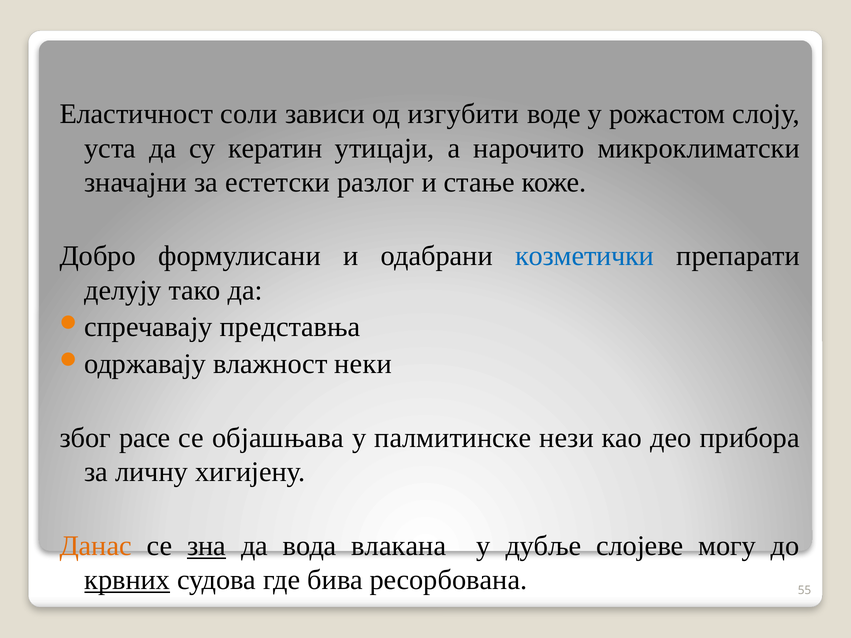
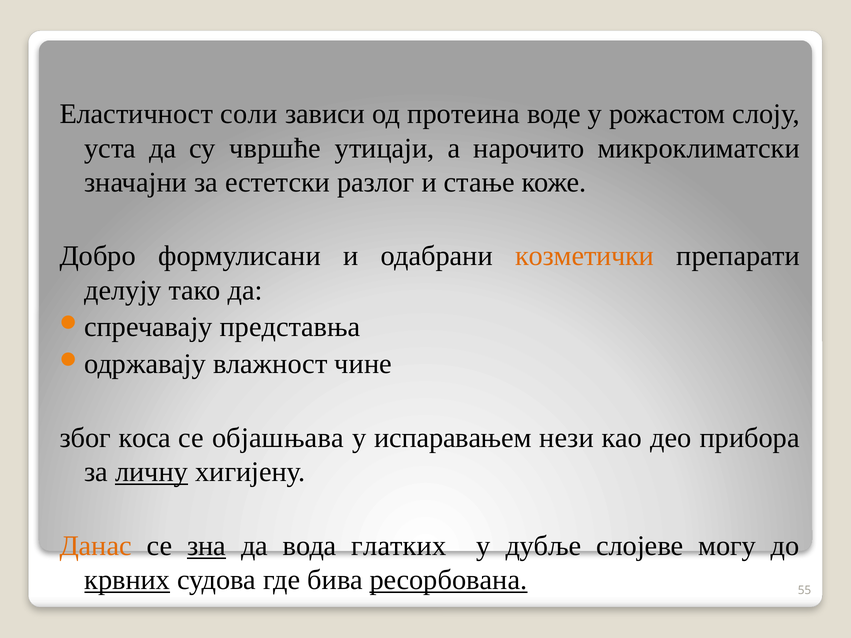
изгубити: изгубити -> протеина (464, 114)
кератин: кератин -> чвршће (275, 148)
козметички colour: blue -> orange (585, 256)
неки: неки -> чине (363, 364)
расе: расе -> коса (145, 438)
палмитинске: палмитинске -> испаравањем (453, 438)
личну underline: none -> present (152, 472)
влакана: влакана -> глатких (399, 546)
ресорбована underline: none -> present (448, 580)
